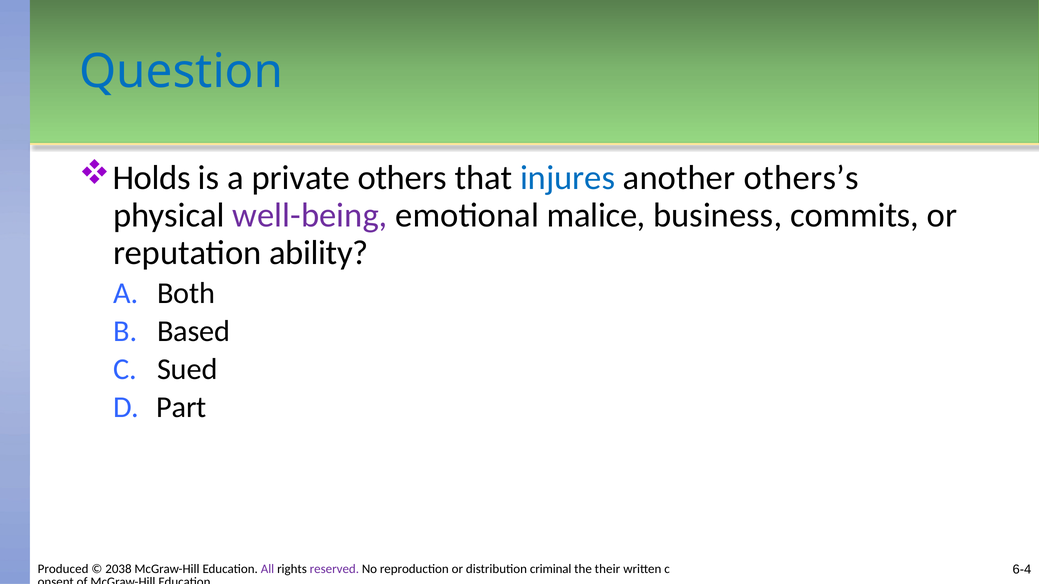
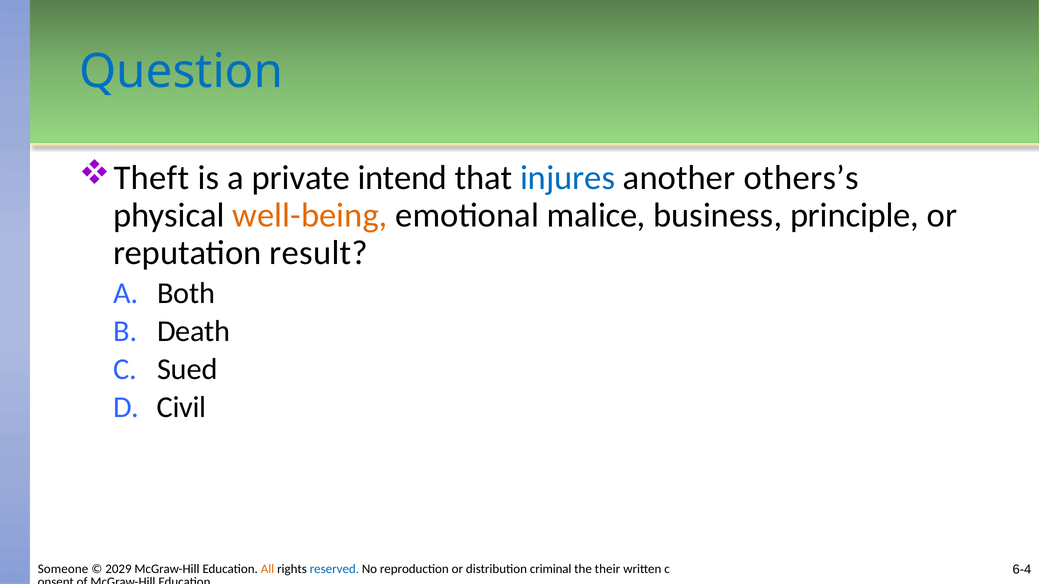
Holds: Holds -> Theft (151, 178)
others: others -> intend (402, 178)
well-being colour: purple -> orange (310, 215)
commits: commits -> principle (855, 215)
ability: ability -> result (319, 253)
Based: Based -> Death (194, 331)
Part: Part -> Civil (181, 408)
Produced: Produced -> Someone (63, 570)
2038: 2038 -> 2029 (118, 570)
All colour: purple -> orange (267, 570)
reserved colour: purple -> blue (334, 570)
